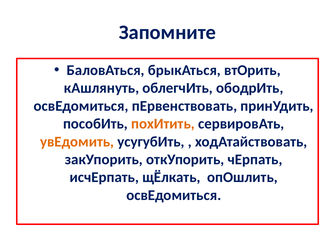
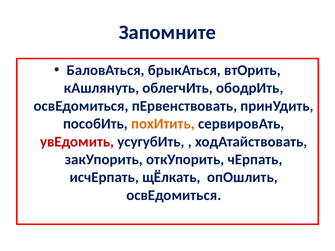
увЕдомить colour: orange -> red (77, 142)
